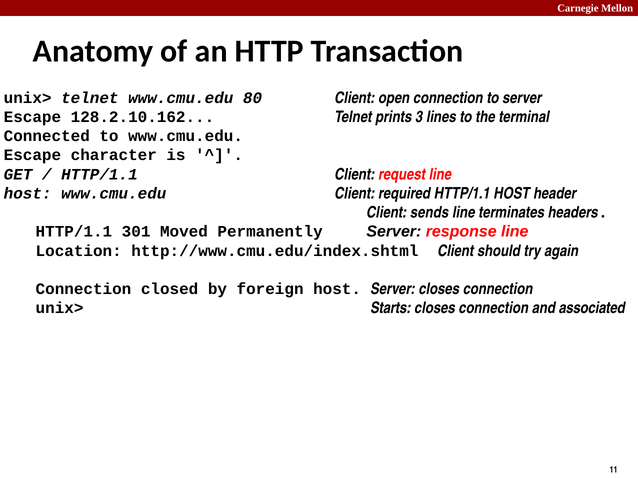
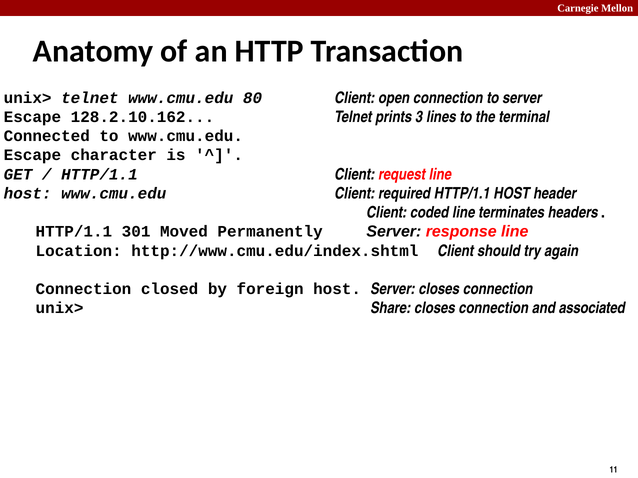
sends: sends -> coded (430, 213)
Starts: Starts -> Share (391, 309)
